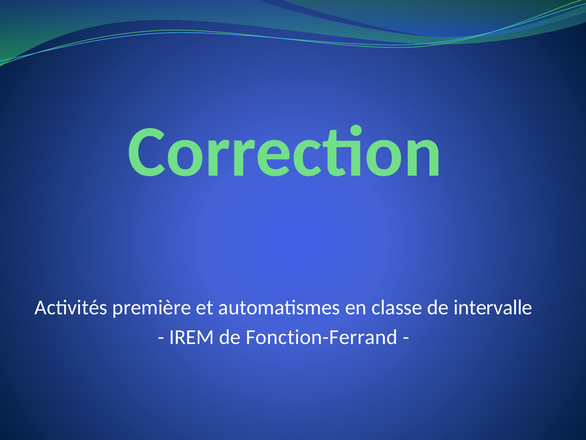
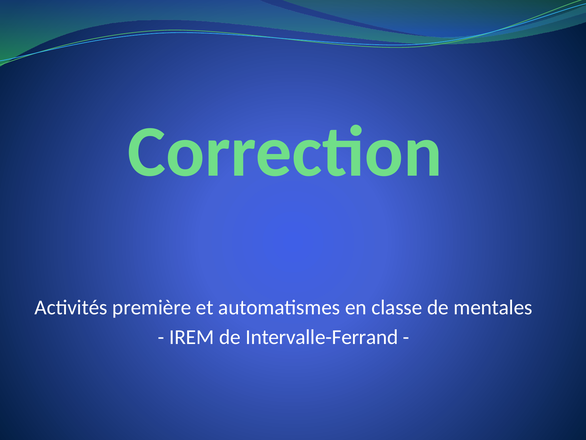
intervalle: intervalle -> mentales (493, 307)
Fonction-Ferrand: Fonction-Ferrand -> Intervalle-Ferrand (322, 337)
